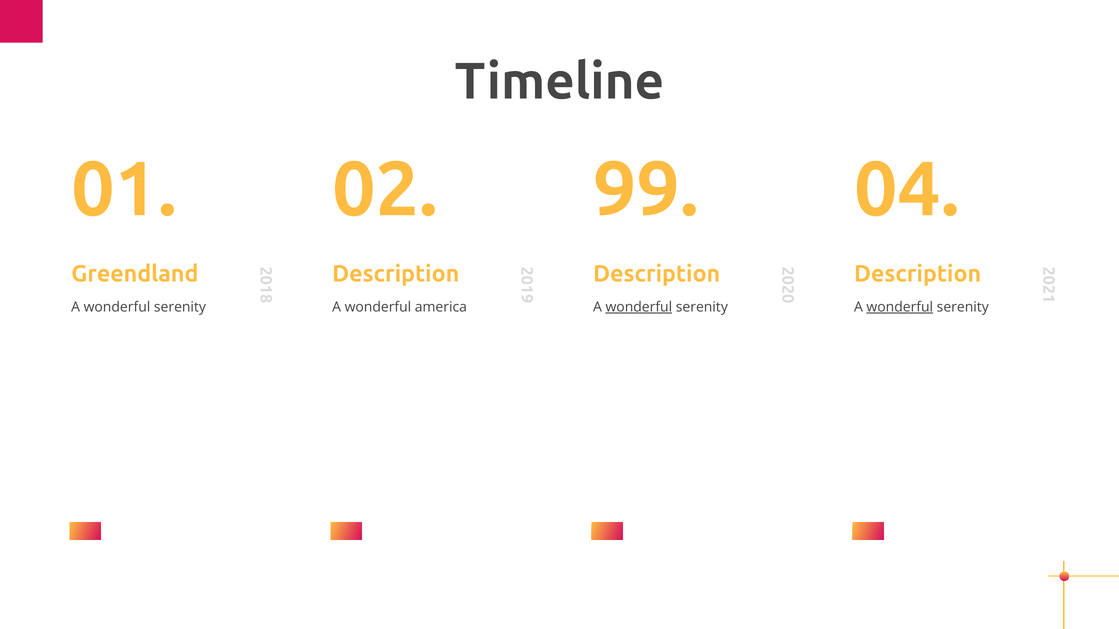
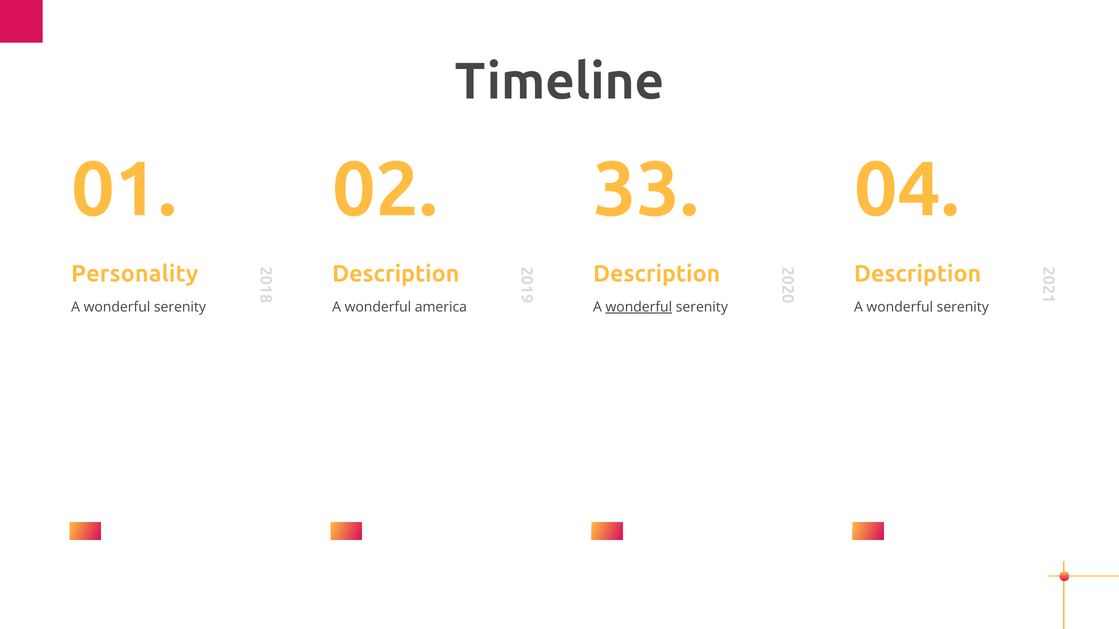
99: 99 -> 33 (646, 190)
Greendland: Greendland -> Personality (135, 274)
wonderful underline: present -> none (900, 307)
